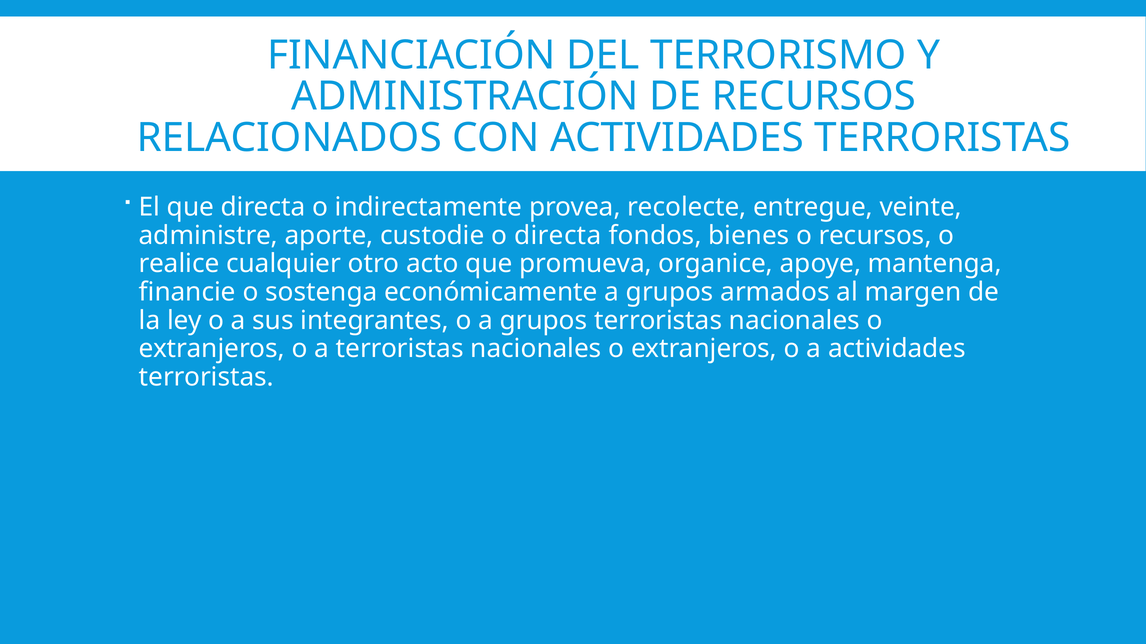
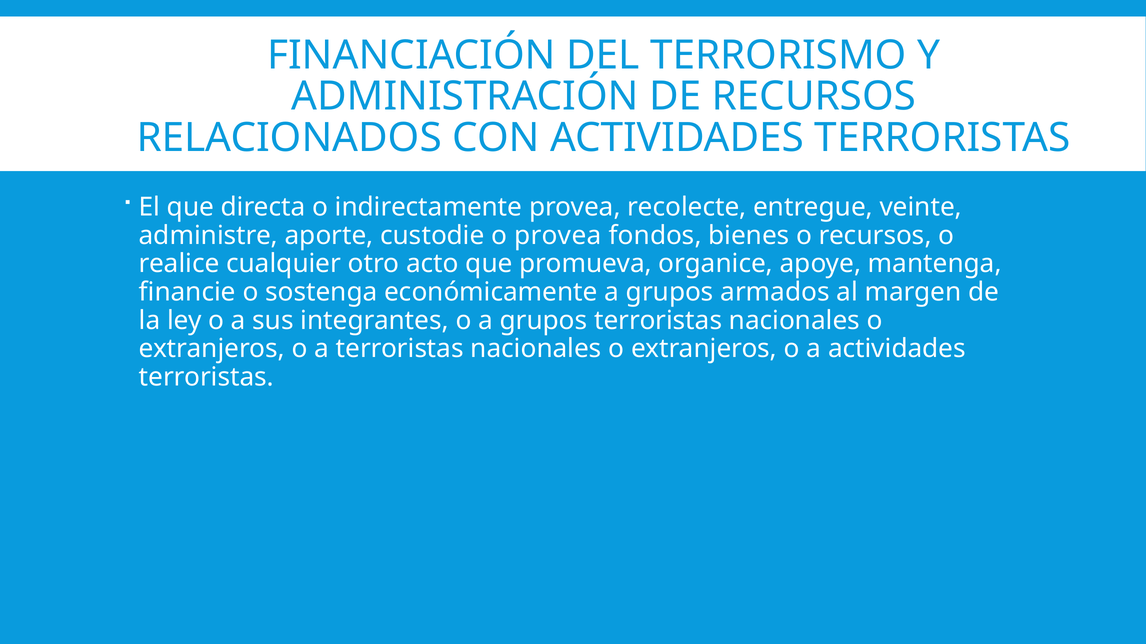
o directa: directa -> provea (558, 236)
